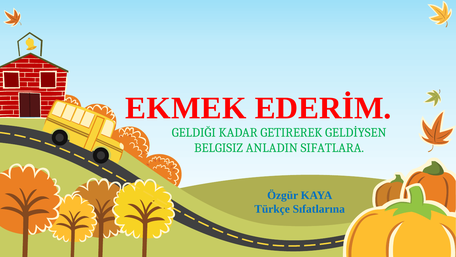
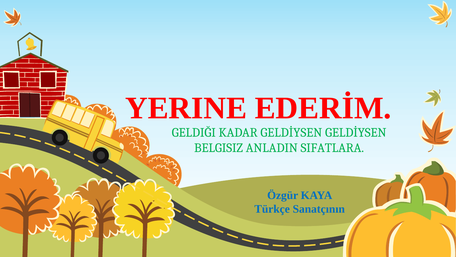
EKMEK: EKMEK -> YERINE (186, 108)
KADAR GETIREREK: GETIREREK -> GELDİYSEN (291, 132)
Sıfatlarına: Sıfatlarına -> Sanatçının (319, 209)
